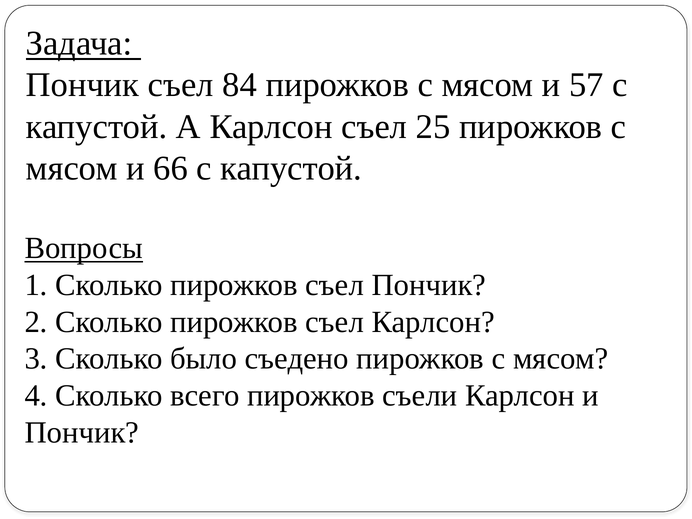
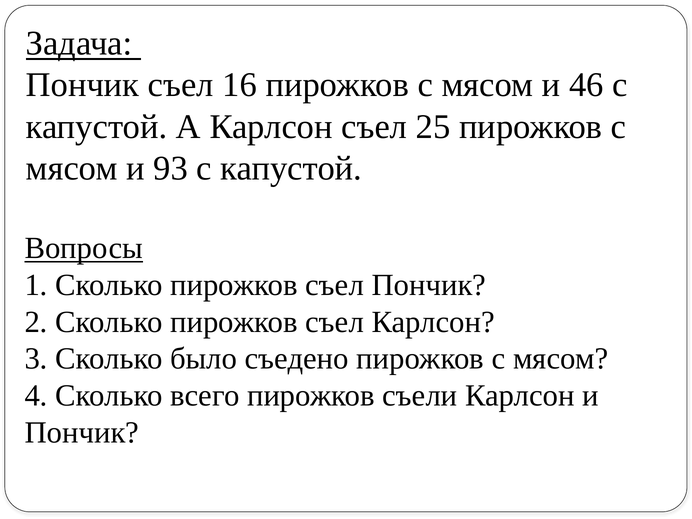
84: 84 -> 16 (240, 85)
57: 57 -> 46 (586, 85)
66: 66 -> 93 (171, 168)
